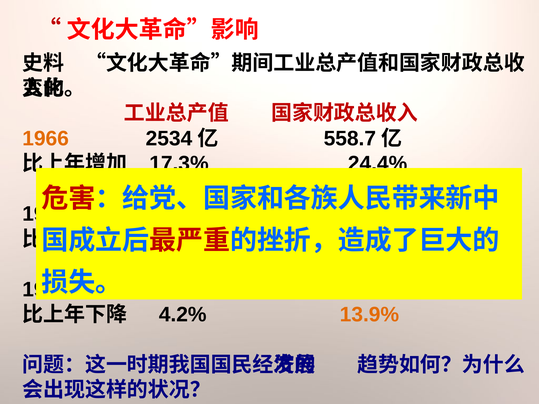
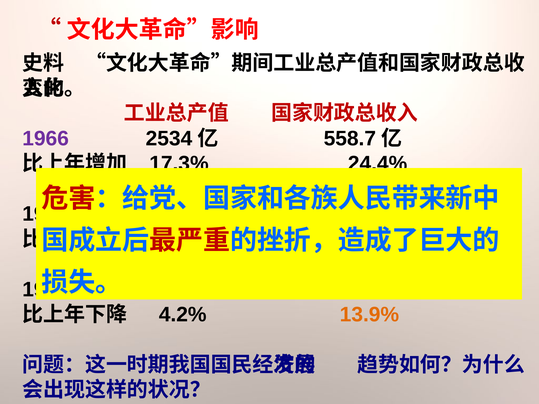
1966 colour: orange -> purple (46, 139)
